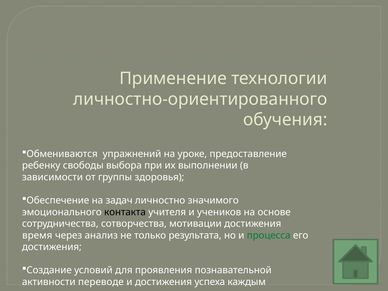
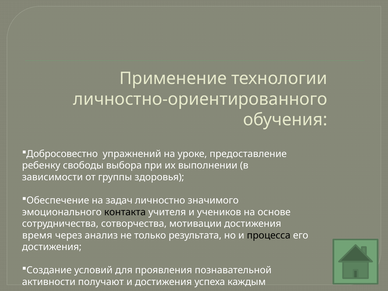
Обмениваются: Обмениваются -> Добросовестно (62, 154)
процесса colour: green -> black (269, 235)
переводе: переводе -> получают (101, 282)
